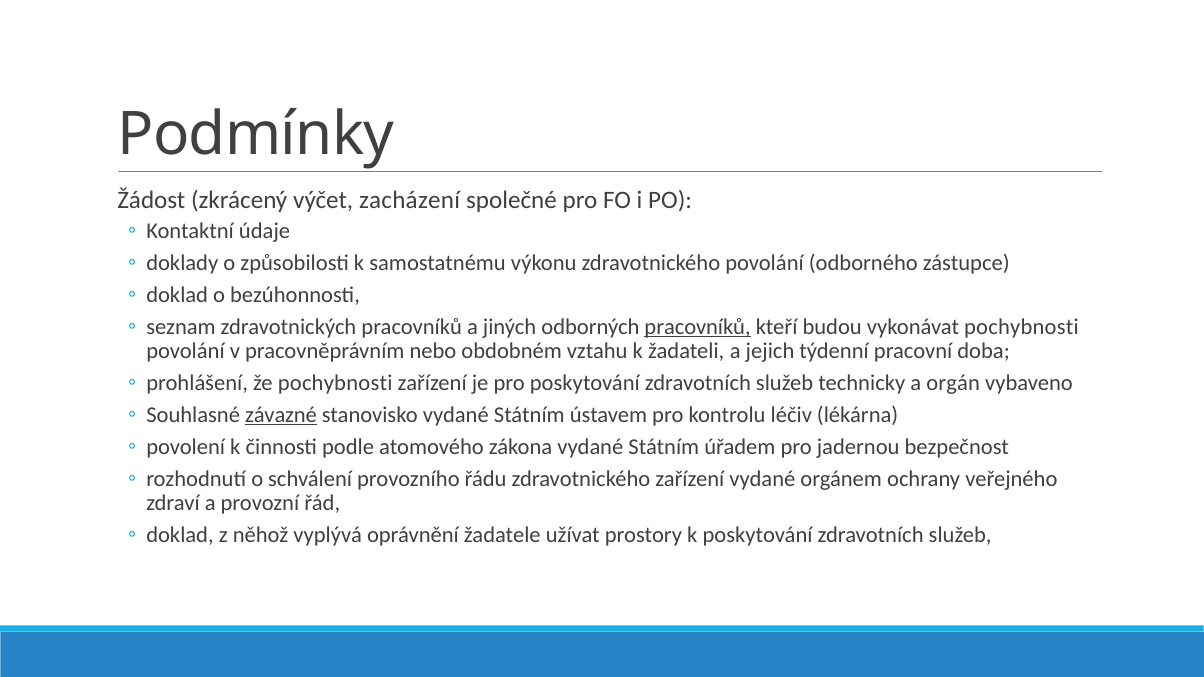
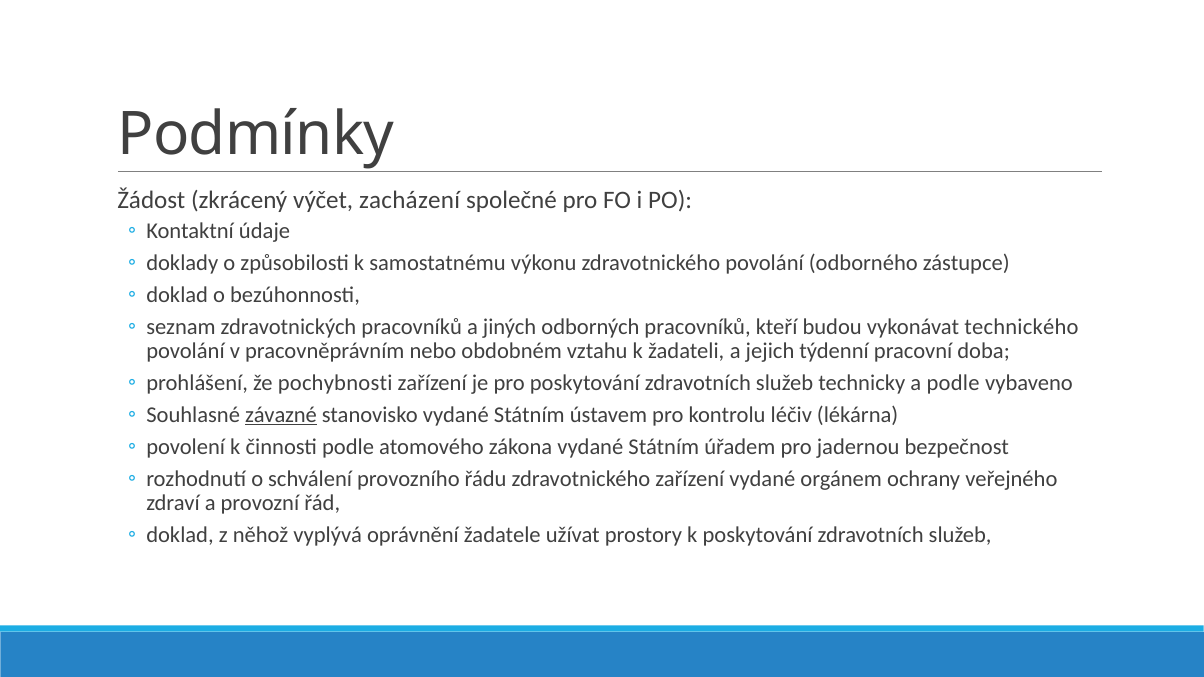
pracovníků underline: present -> none (698, 327)
vykonávat pochybnosti: pochybnosti -> technického (1021, 327)
a orgán: orgán -> podle (953, 383)
